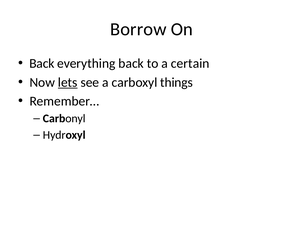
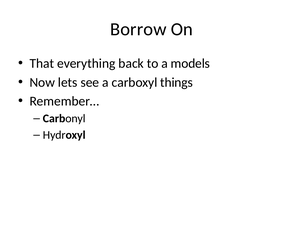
Back: Back -> That (42, 64)
certain: certain -> models (190, 64)
lets underline: present -> none (68, 82)
